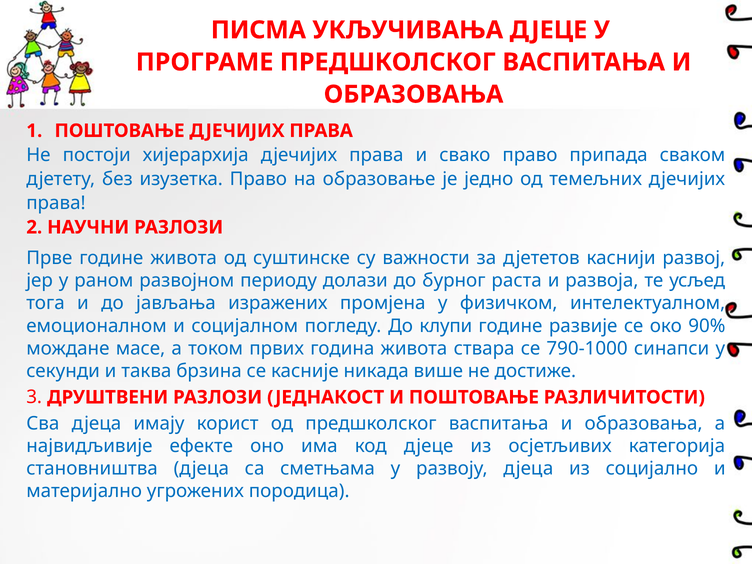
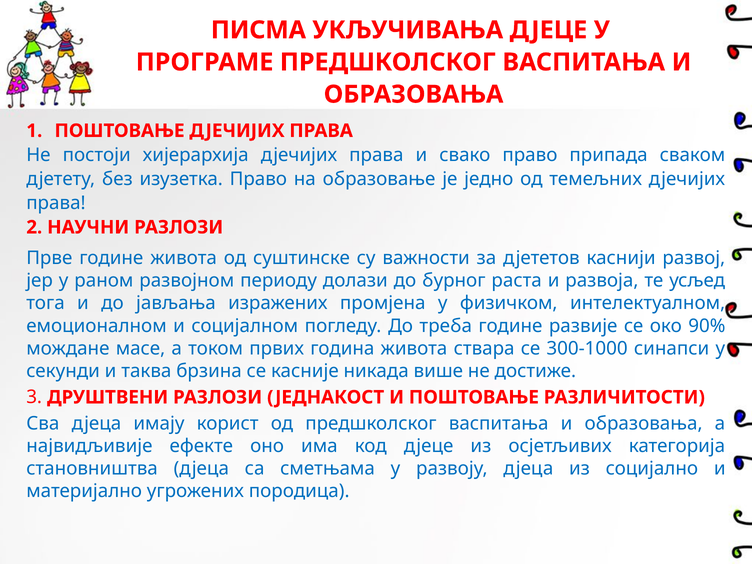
клупи: клупи -> треба (446, 326)
790-1000: 790-1000 -> 300-1000 (587, 348)
